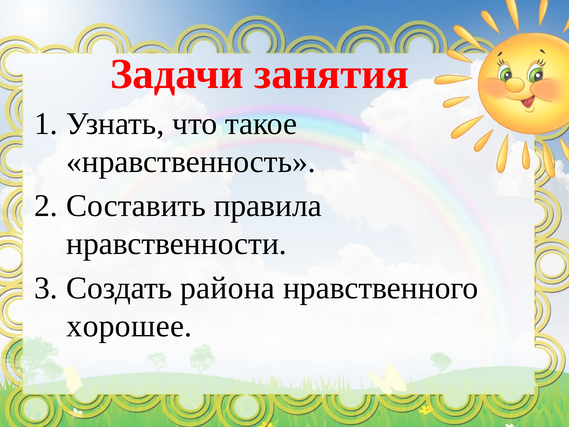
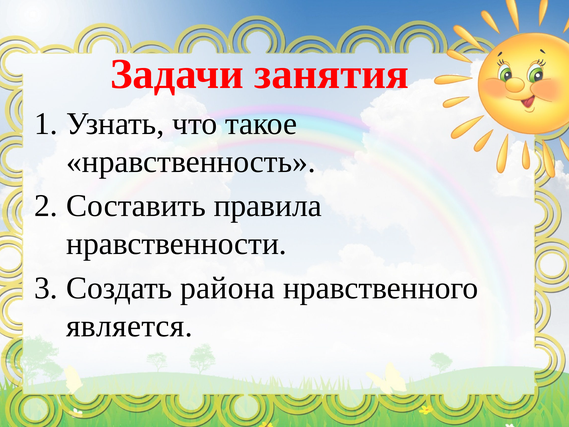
хорошее: хорошее -> является (129, 326)
